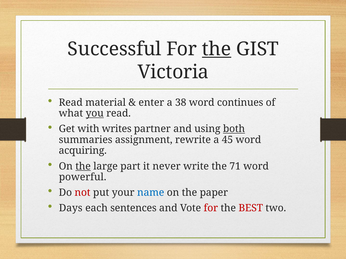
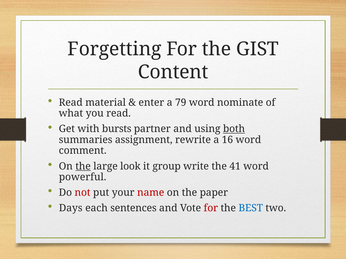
Successful: Successful -> Forgetting (114, 49)
the underline: present -> none (217, 49)
Victoria: Victoria -> Content (173, 72)
38: 38 -> 79 (181, 103)
continues: continues -> nominate (240, 103)
you underline: present -> none (95, 114)
writes: writes -> bursts (117, 129)
45: 45 -> 16 (227, 140)
acquiring: acquiring -> comment (83, 151)
part: part -> look (130, 167)
never: never -> group (167, 167)
71: 71 -> 41 (235, 167)
name colour: blue -> red (151, 193)
BEST colour: red -> blue (251, 209)
